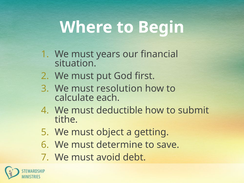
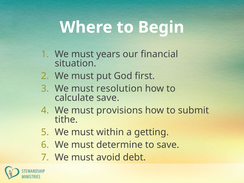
calculate each: each -> save (108, 98)
deductible: deductible -> provisions (119, 110)
object: object -> within (110, 132)
